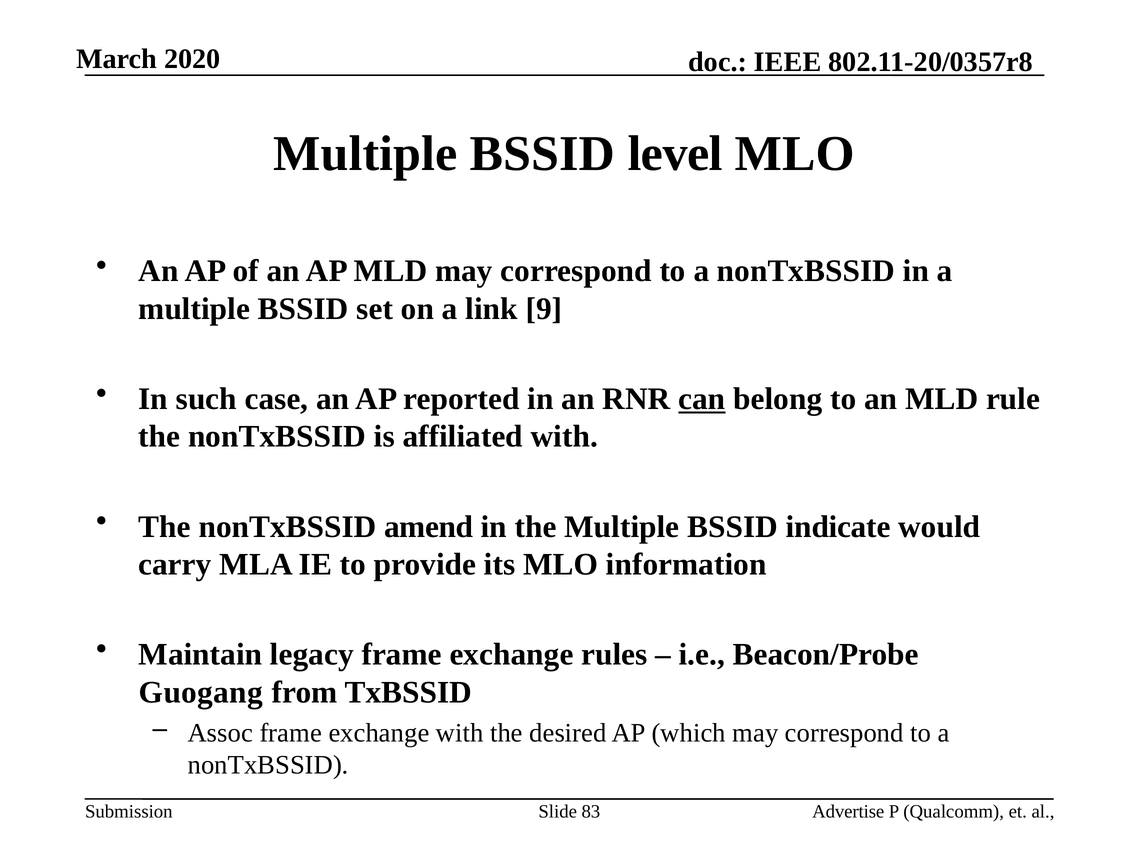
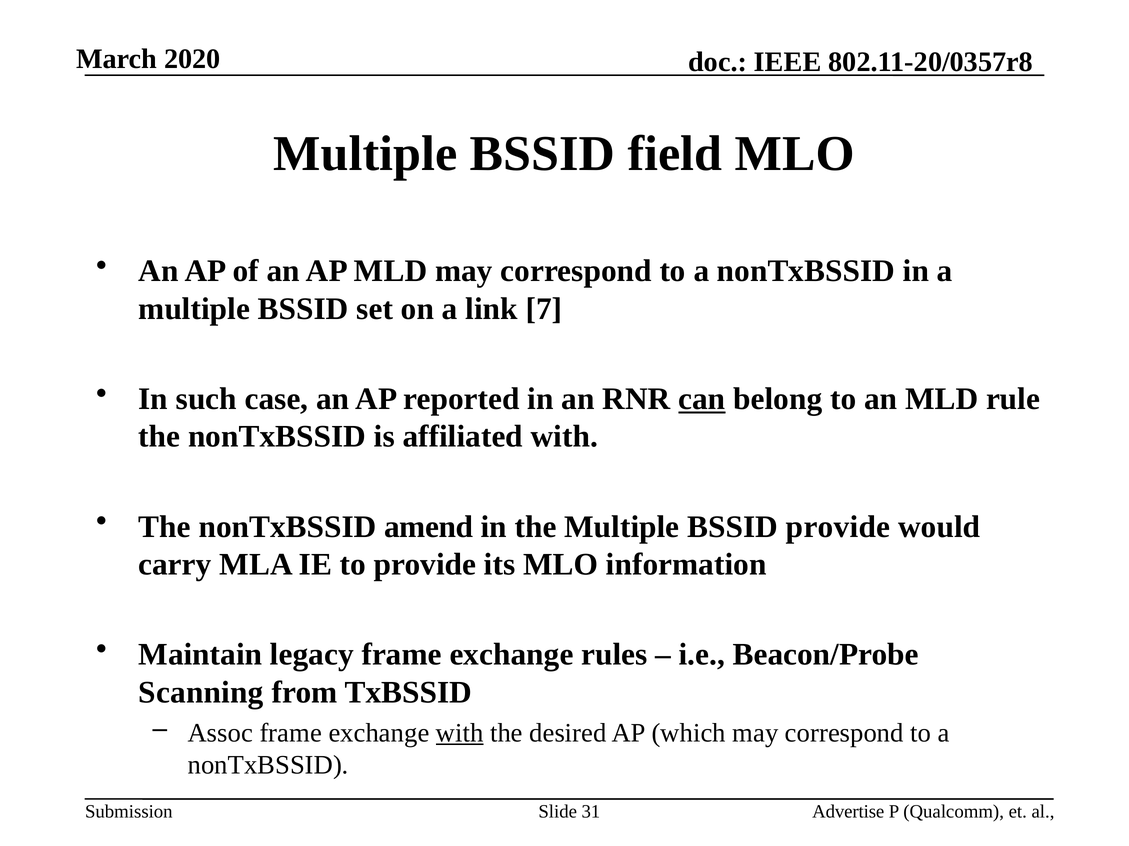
level: level -> field (675, 154)
9: 9 -> 7 (544, 309)
BSSID indicate: indicate -> provide (838, 527)
Guogang: Guogang -> Scanning (201, 693)
with underline: none -> present (460, 734)
83: 83 -> 31 (591, 812)
